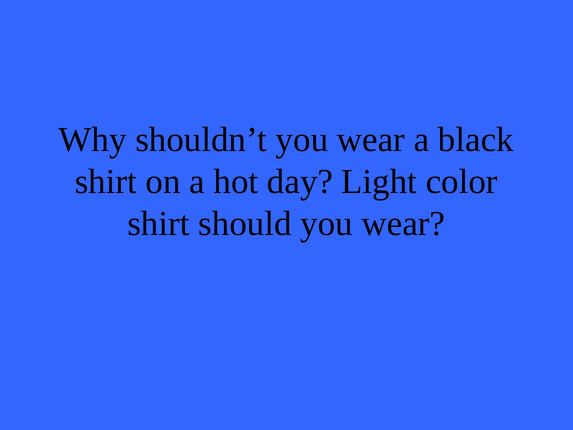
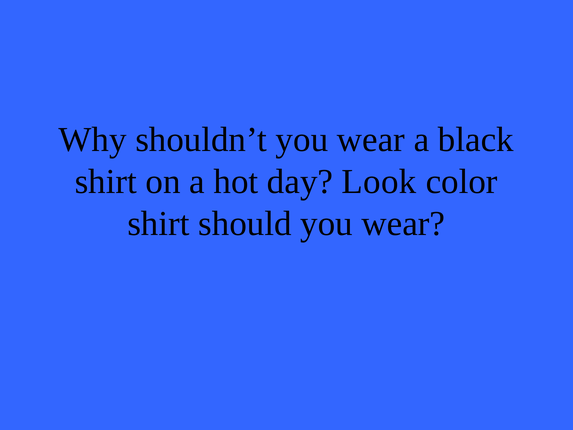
Light: Light -> Look (379, 182)
